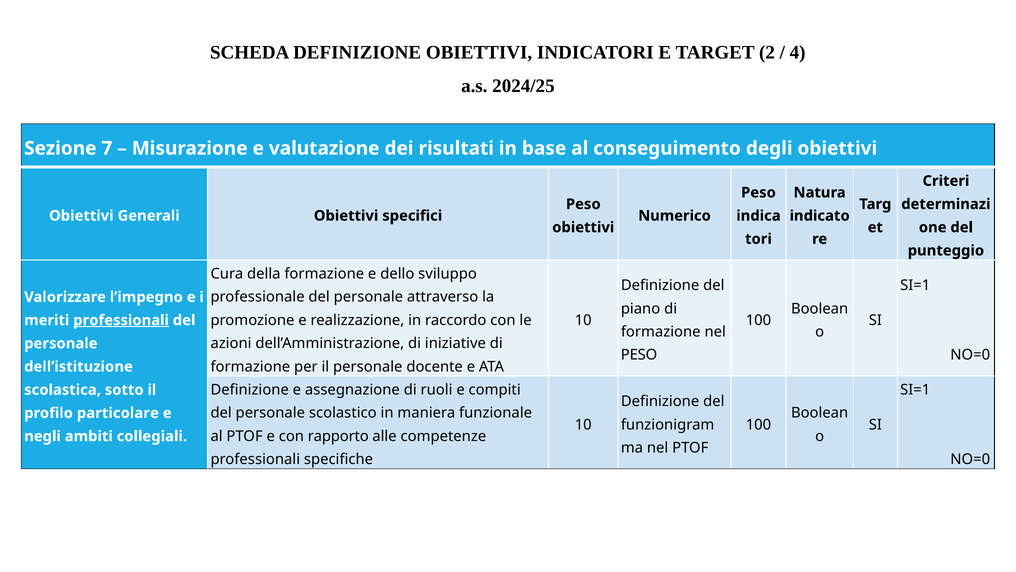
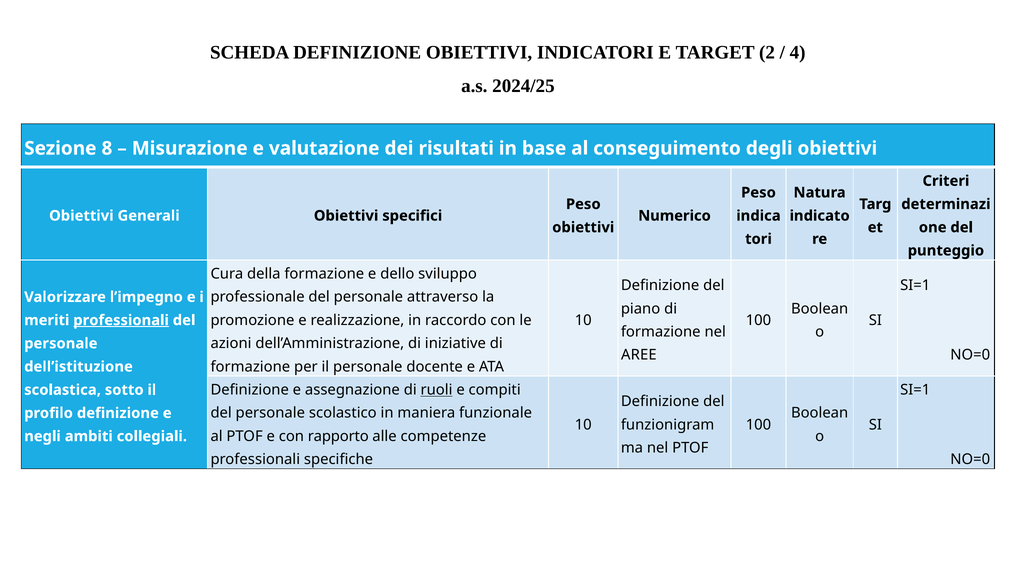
7: 7 -> 8 (107, 148)
PESO: PESO -> AREE (639, 355)
ruoli underline: none -> present (437, 390)
profilo particolare: particolare -> definizione (118, 413)
